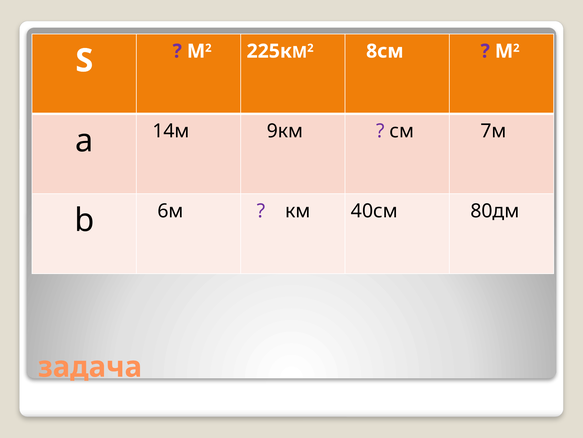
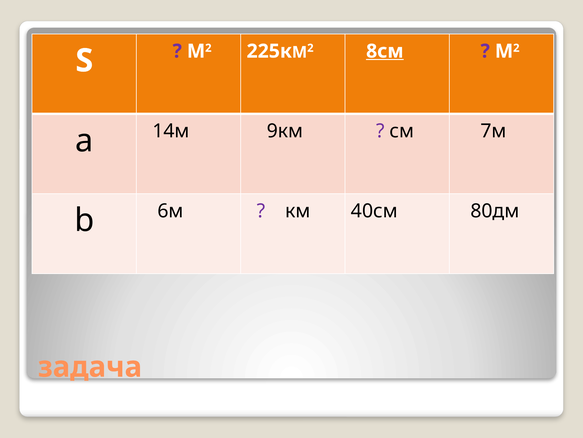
8см underline: none -> present (385, 51)
